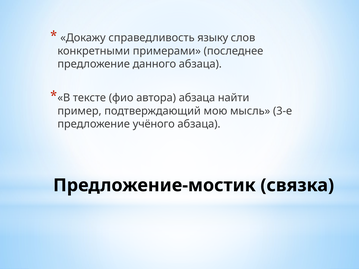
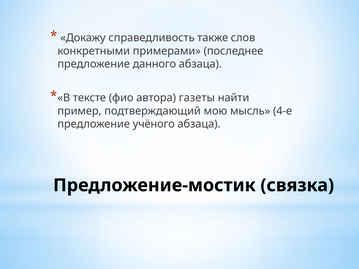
языку: языку -> также (213, 38)
автора абзаца: абзаца -> газеты (197, 98)
3-е: 3-е -> 4-е (283, 111)
